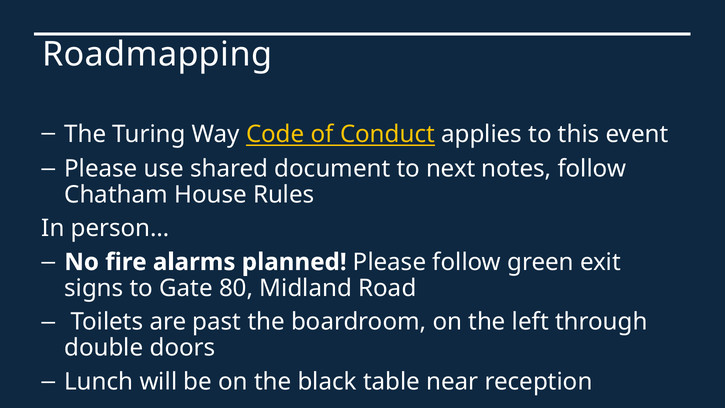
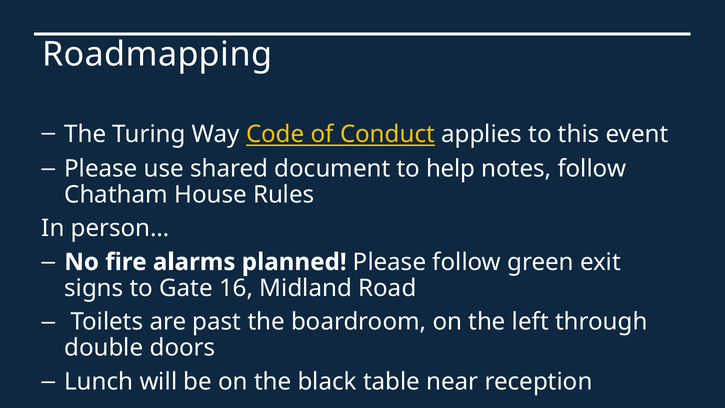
next: next -> help (451, 169)
80: 80 -> 16 (236, 288)
